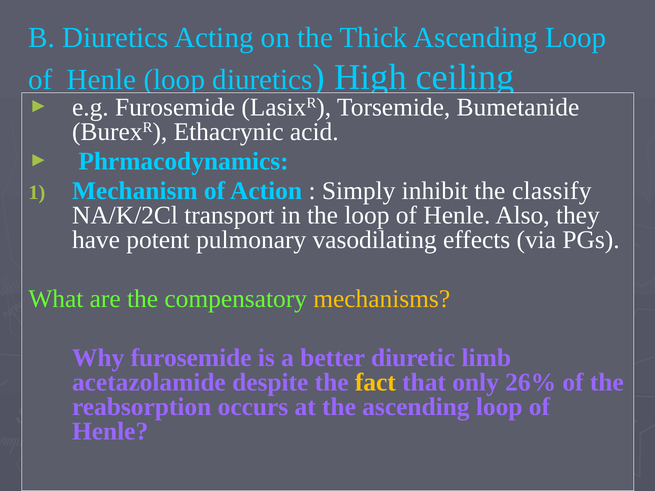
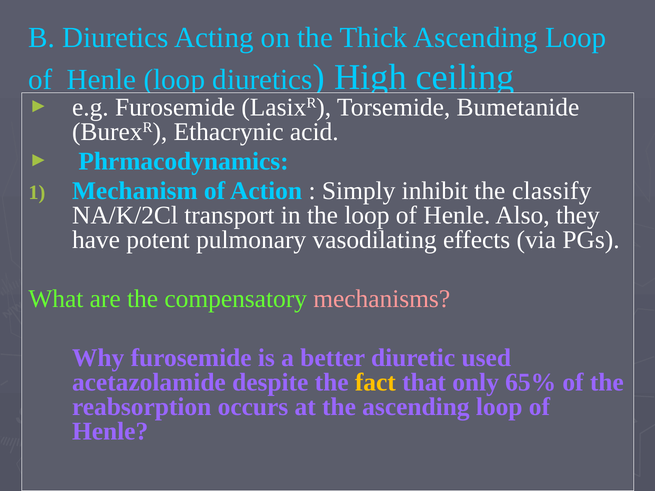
mechanisms colour: yellow -> pink (382, 299)
limb: limb -> used (486, 358)
26%: 26% -> 65% (531, 383)
